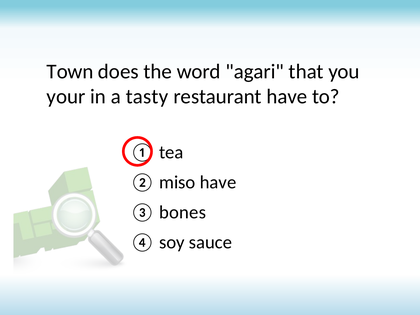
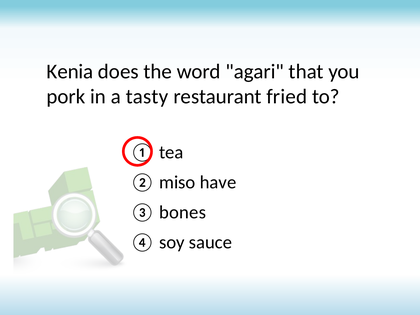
Town: Town -> Kenia (70, 71)
your: your -> pork (66, 97)
restaurant have: have -> fried (287, 97)
